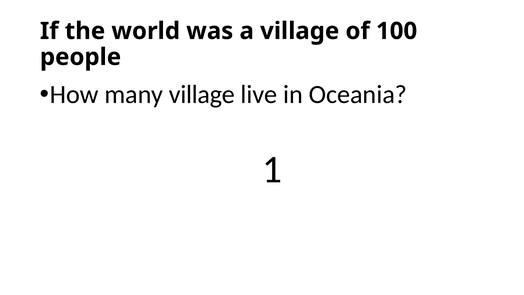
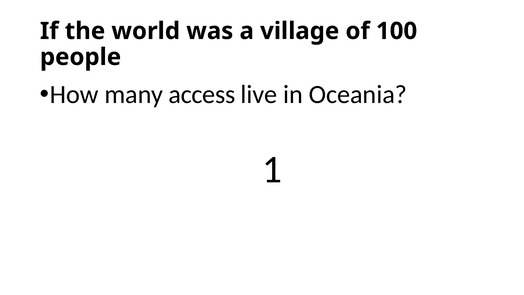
many village: village -> access (202, 94)
